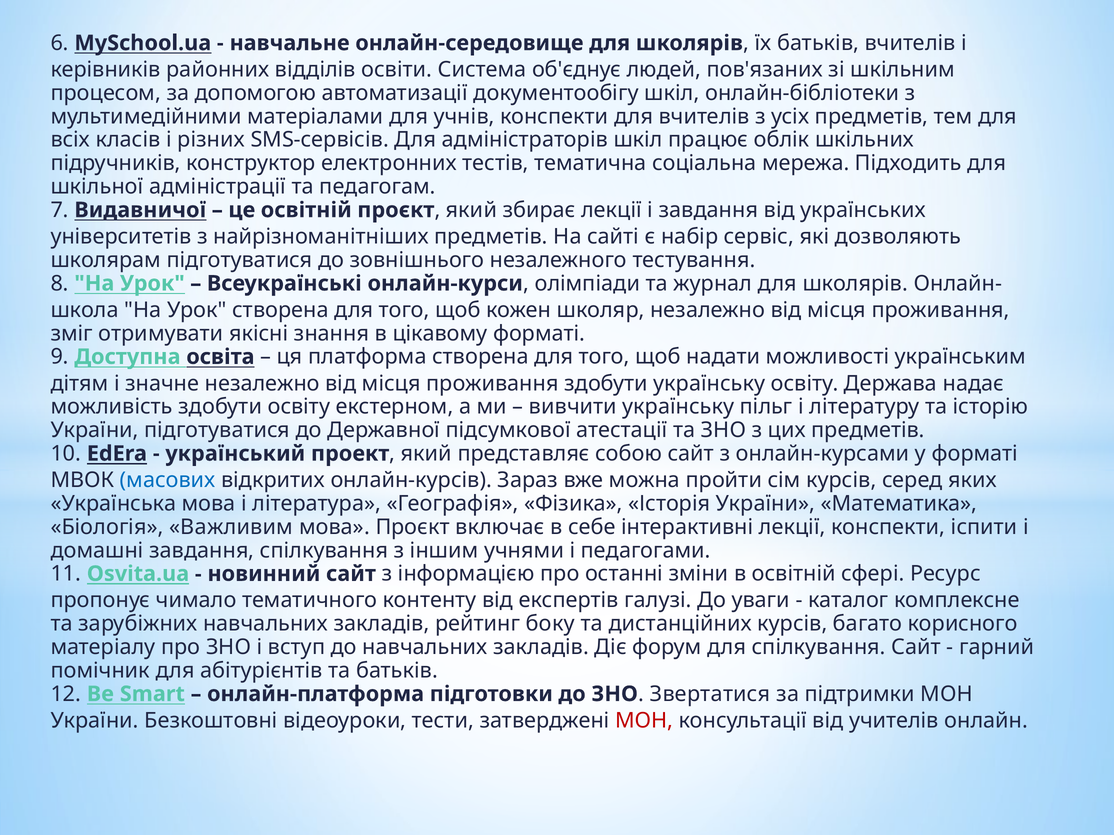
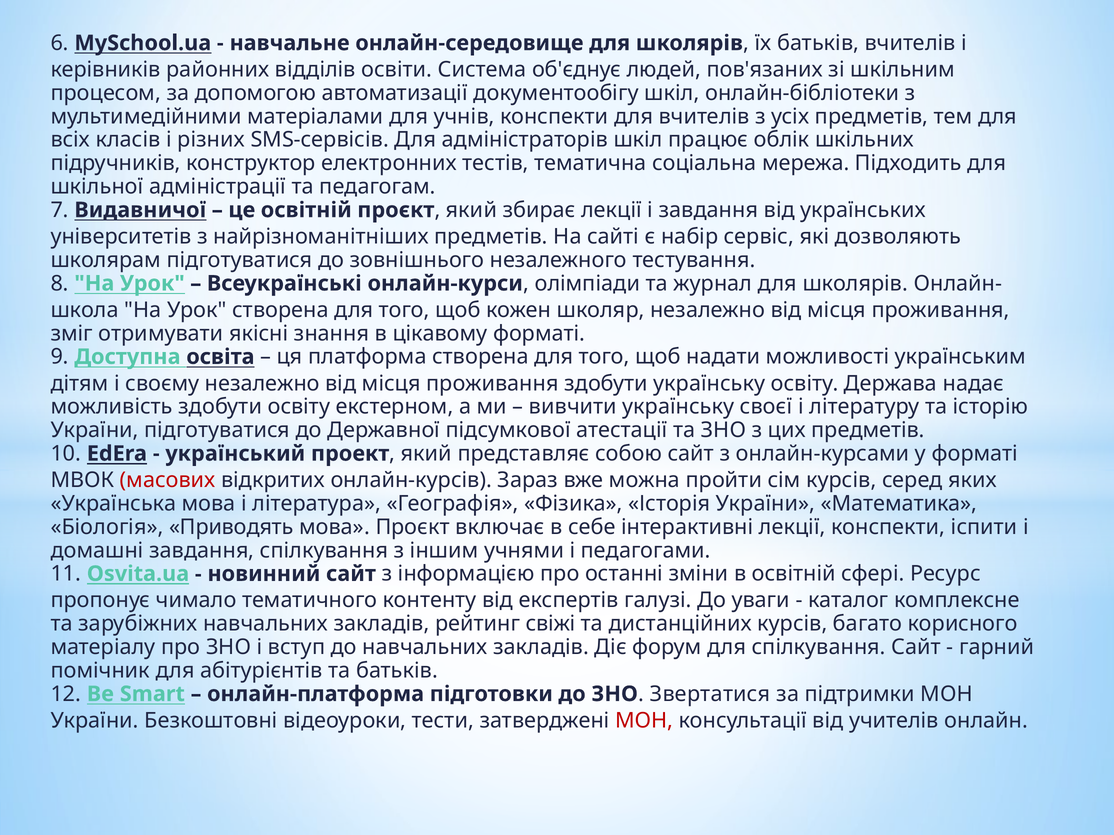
значне: значне -> своєму (162, 384)
пільг: пільг -> своєї (766, 407)
масових colour: blue -> red (168, 480)
Важливим: Важливим -> Приводять (231, 527)
боку: боку -> свіжі (551, 624)
